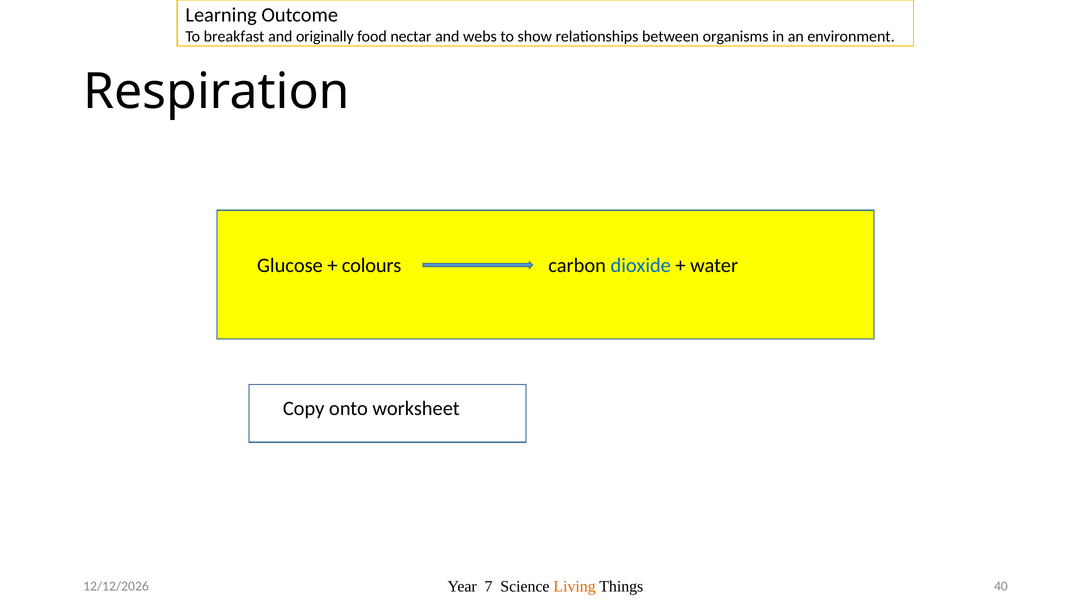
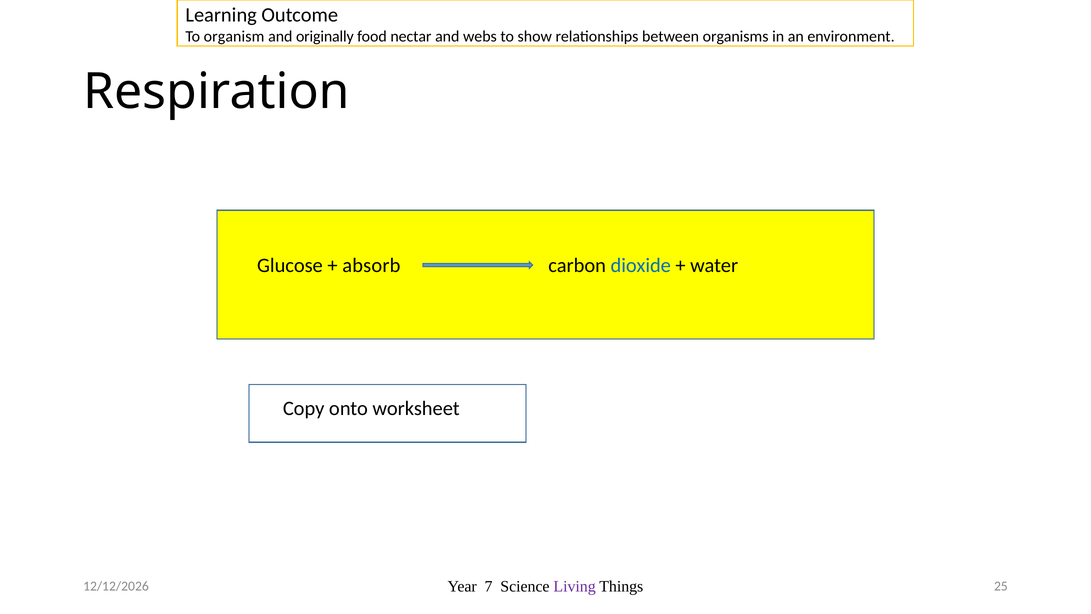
breakfast: breakfast -> organism (234, 36)
colours: colours -> absorb (371, 265)
Living colour: orange -> purple (575, 586)
40: 40 -> 25 (1001, 586)
